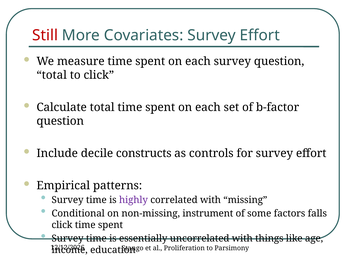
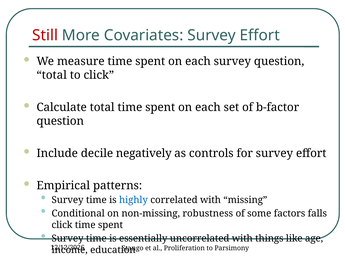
constructs: constructs -> negatively (144, 153)
highly colour: purple -> blue (133, 200)
instrument: instrument -> robustness (208, 213)
